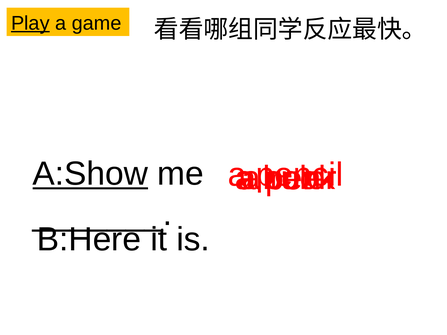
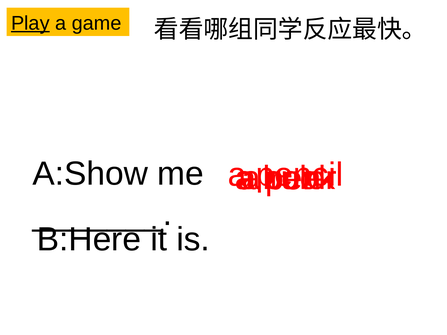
A:Show underline: present -> none (90, 174)
